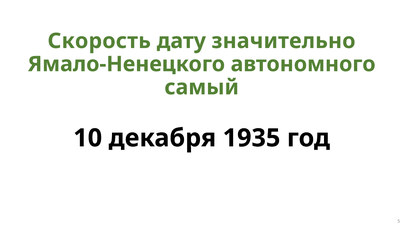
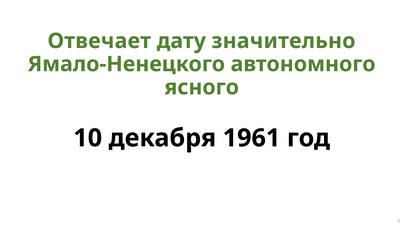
Скорость: Скорость -> Отвечает (99, 41)
самый: самый -> ясного (202, 87)
1935: 1935 -> 1961 (252, 138)
